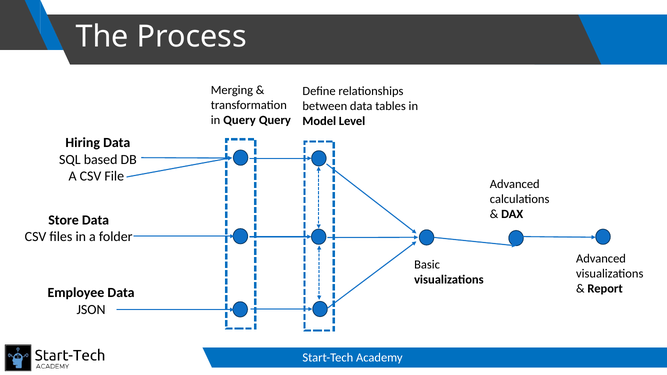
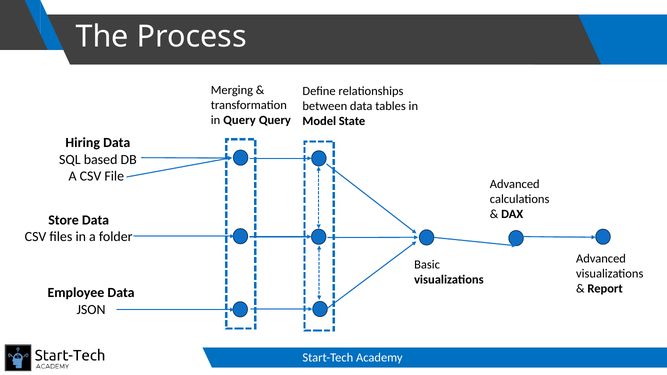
Level: Level -> State (352, 121)
